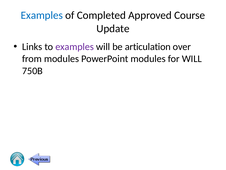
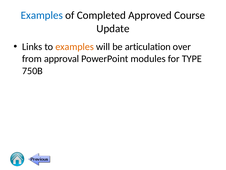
examples colour: purple -> orange (75, 47)
from modules: modules -> approval (62, 59)
for WILL: WILL -> TYPE (192, 59)
